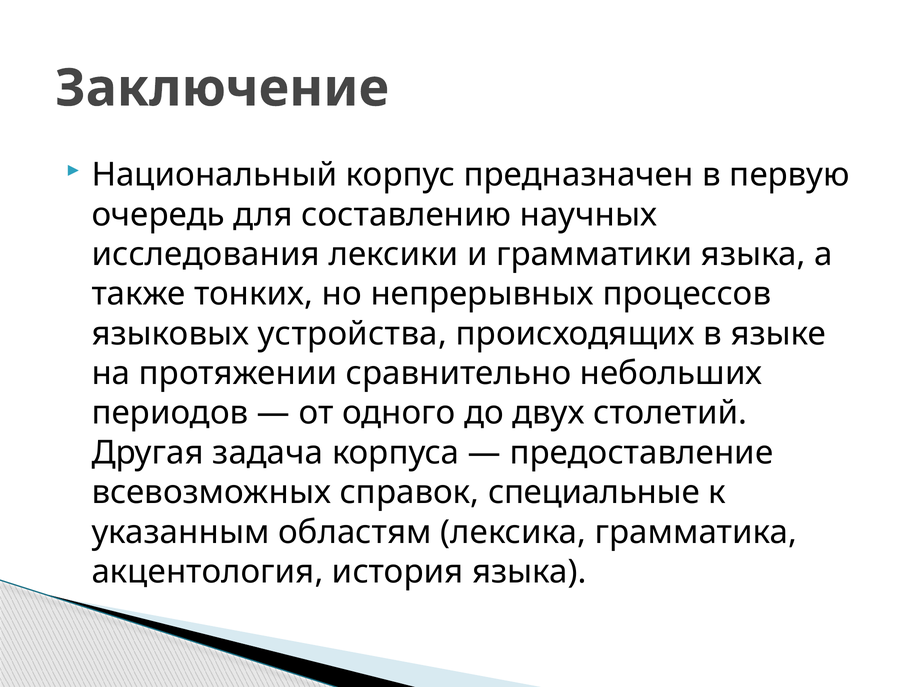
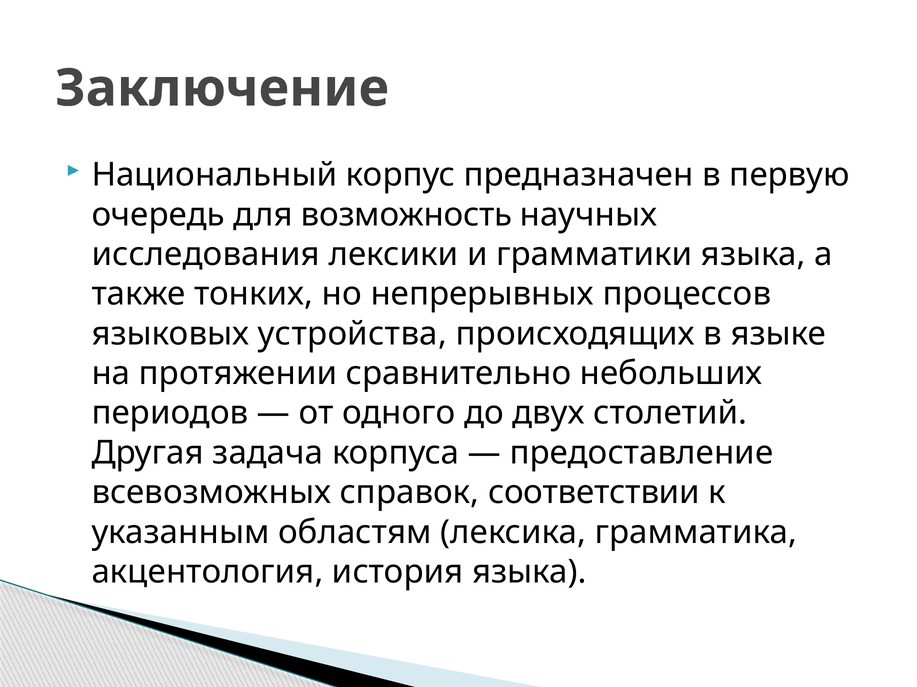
составлению: составлению -> возможность (407, 215)
специальные: специальные -> соответствии (594, 493)
